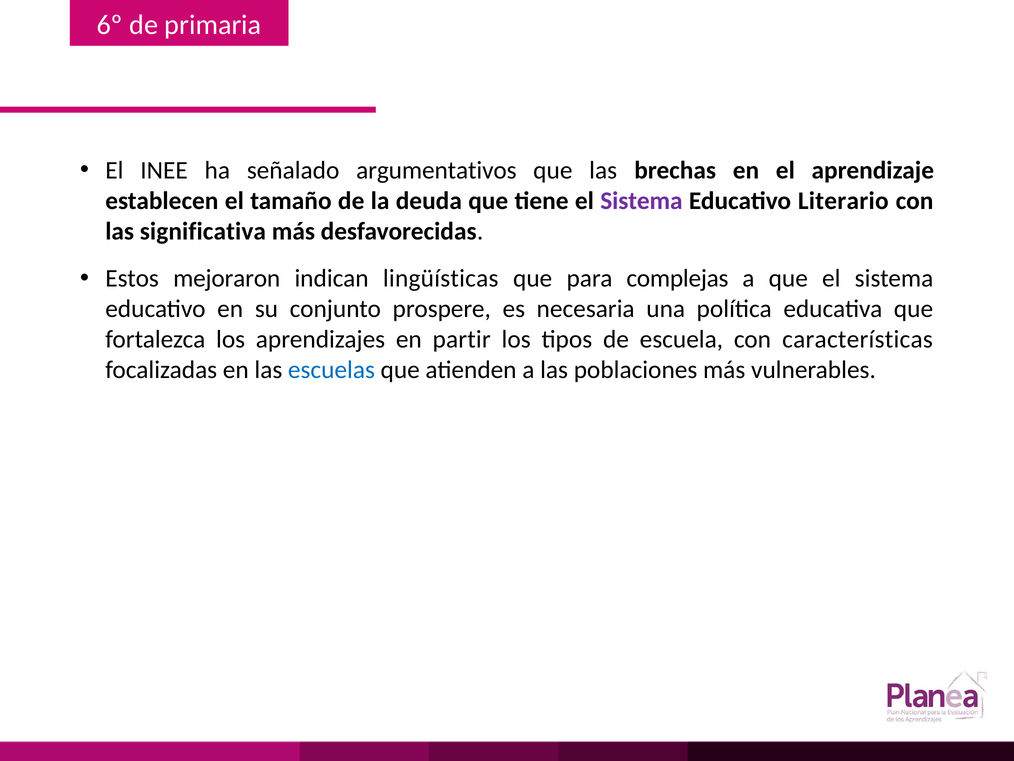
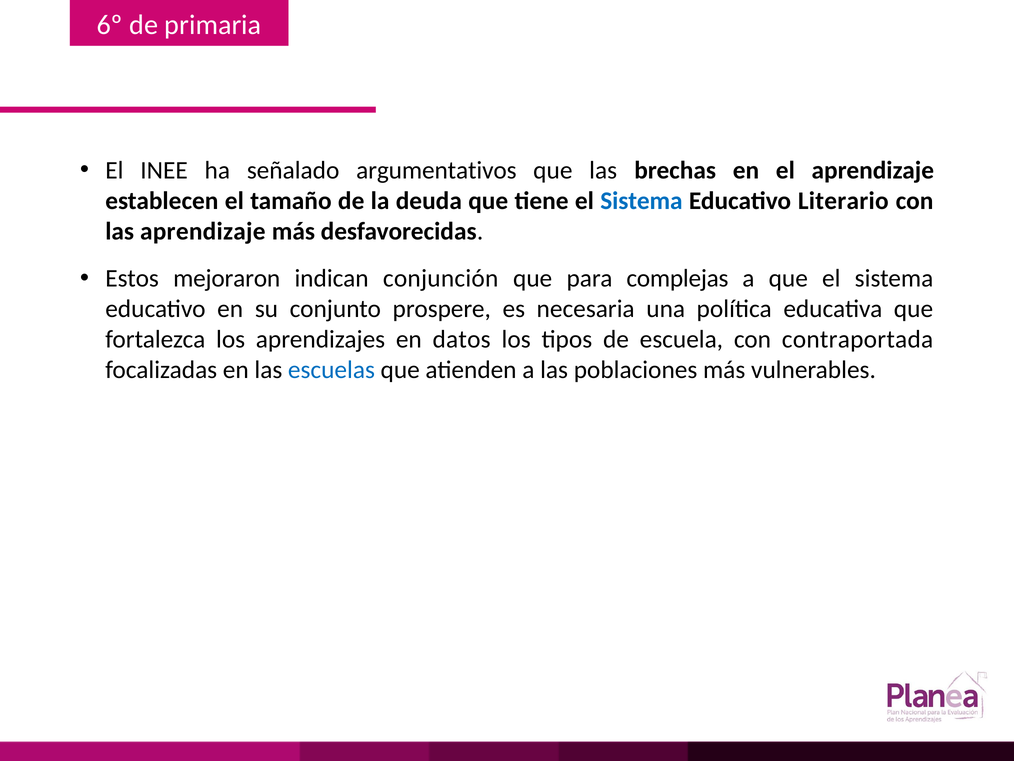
Sistema colour: purple -> blue (641, 201)
las significativa: significativa -> aprendizaje (203, 231)
lingüísticas: lingüísticas -> conjunción (441, 278)
partir: partir -> datos (462, 339)
características: características -> contraportada (858, 339)
